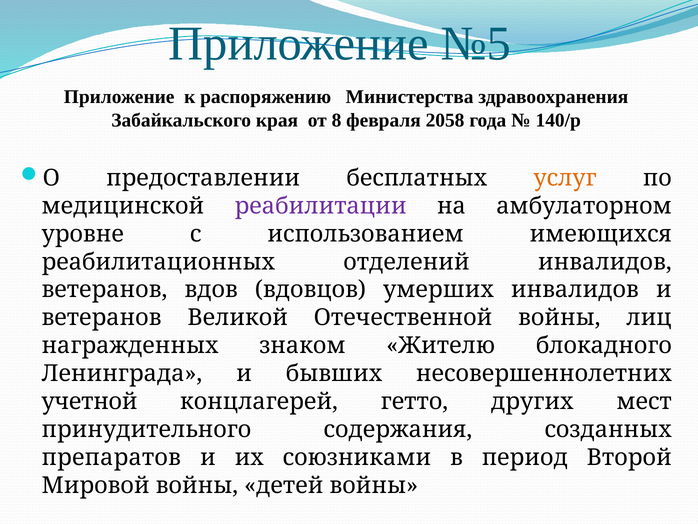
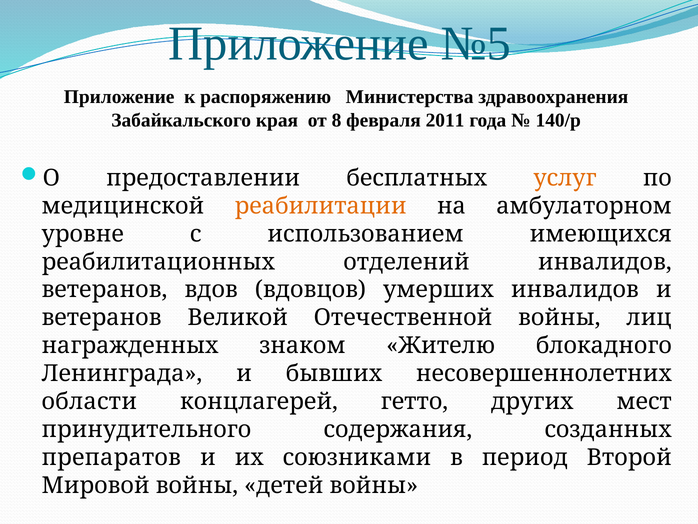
2058: 2058 -> 2011 (445, 120)
реабилитации colour: purple -> orange (321, 206)
учетной: учетной -> области (89, 401)
